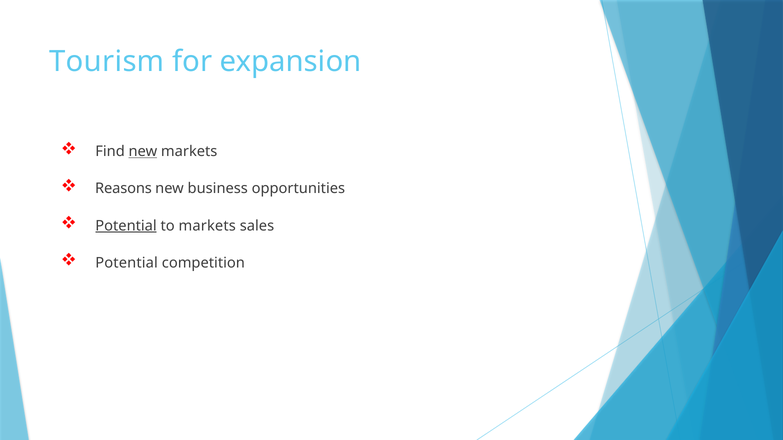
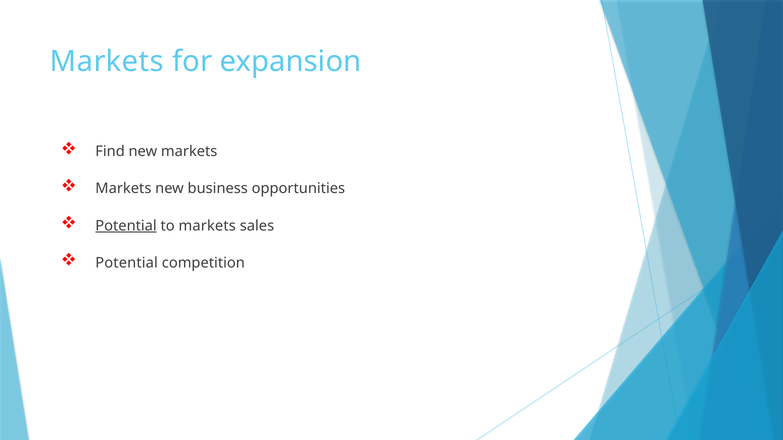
Tourism: Tourism -> Markets (107, 62)
new underline: present -> none (143, 152)
Reasons: Reasons -> Markets (123, 189)
